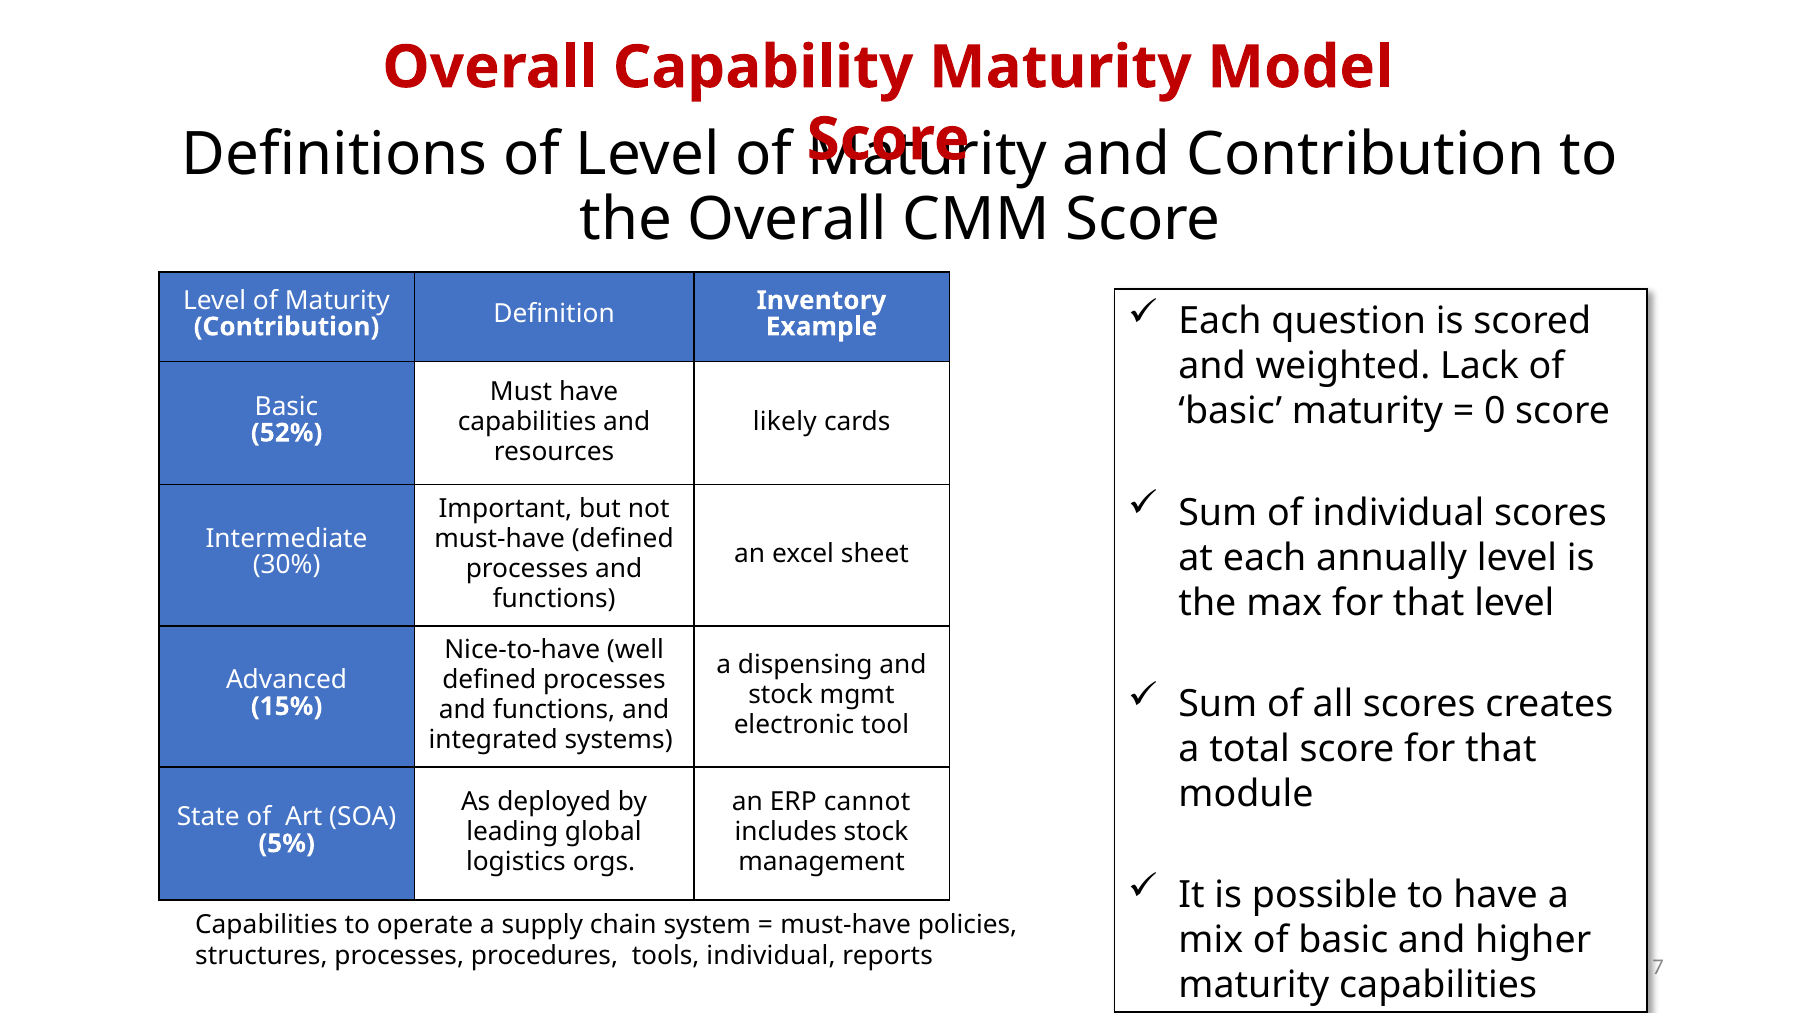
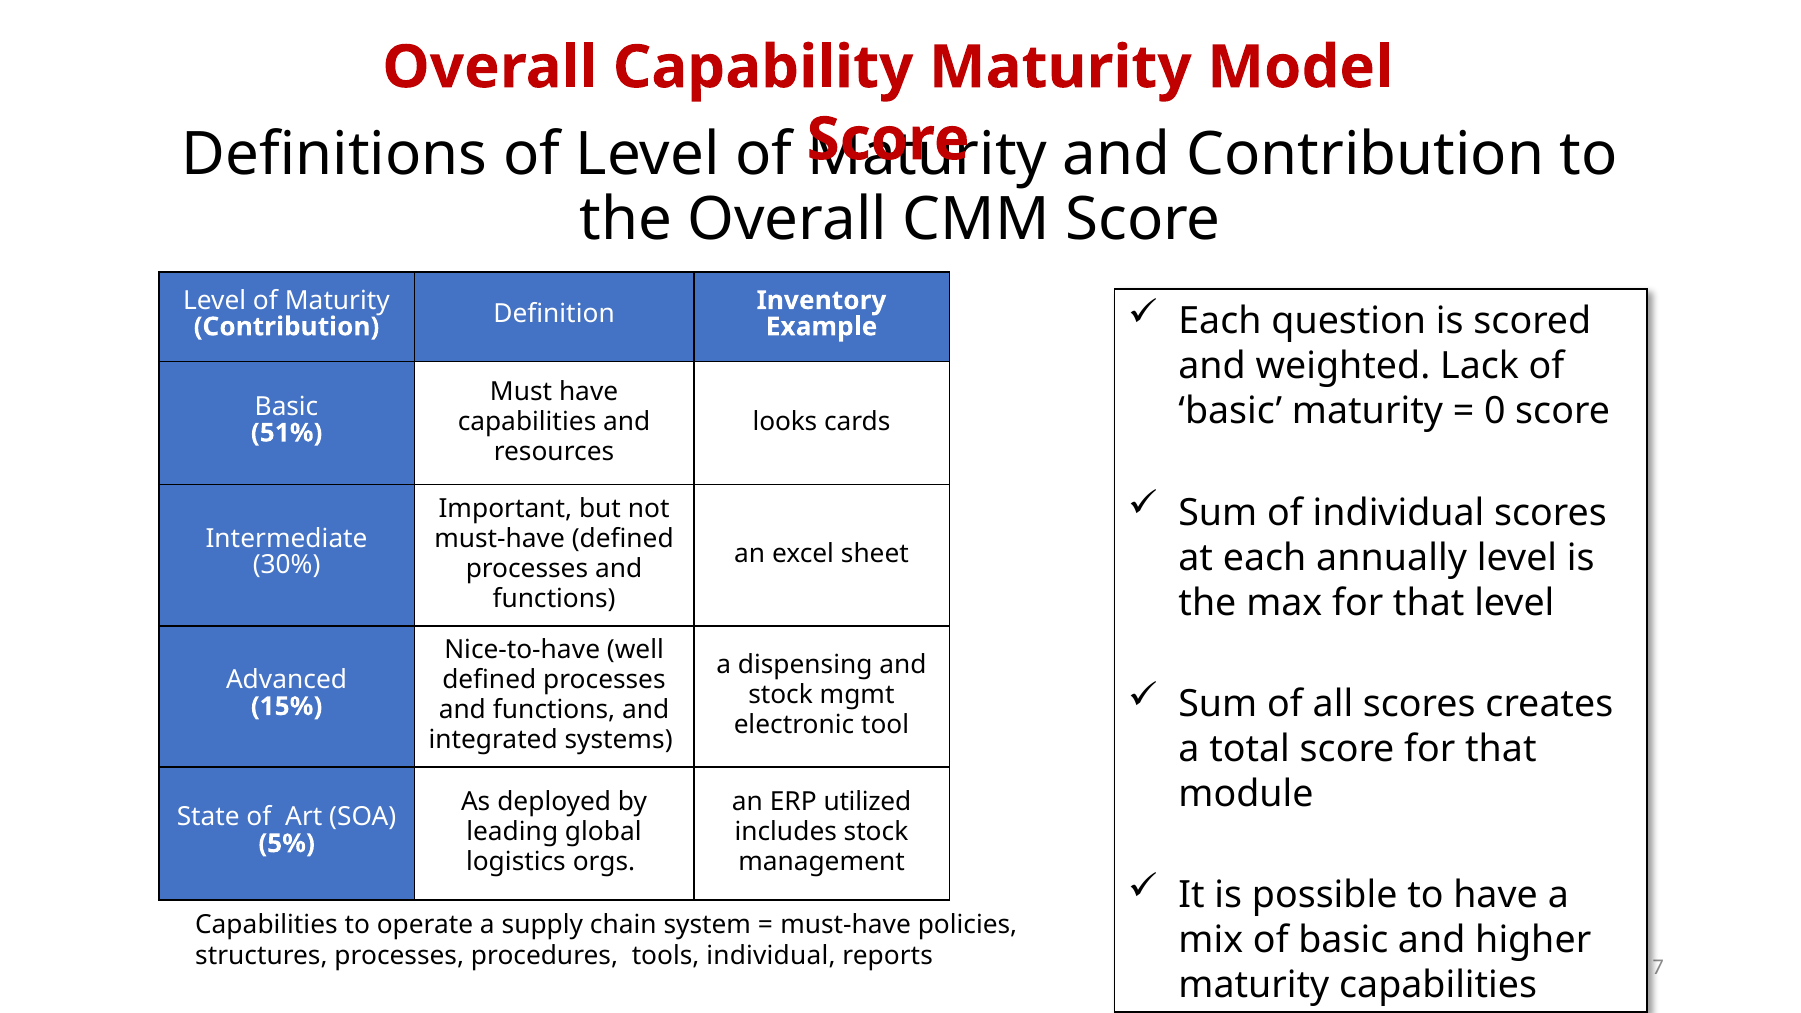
likely: likely -> looks (785, 422)
52%: 52% -> 51% (287, 433)
cannot: cannot -> utilized (867, 802)
